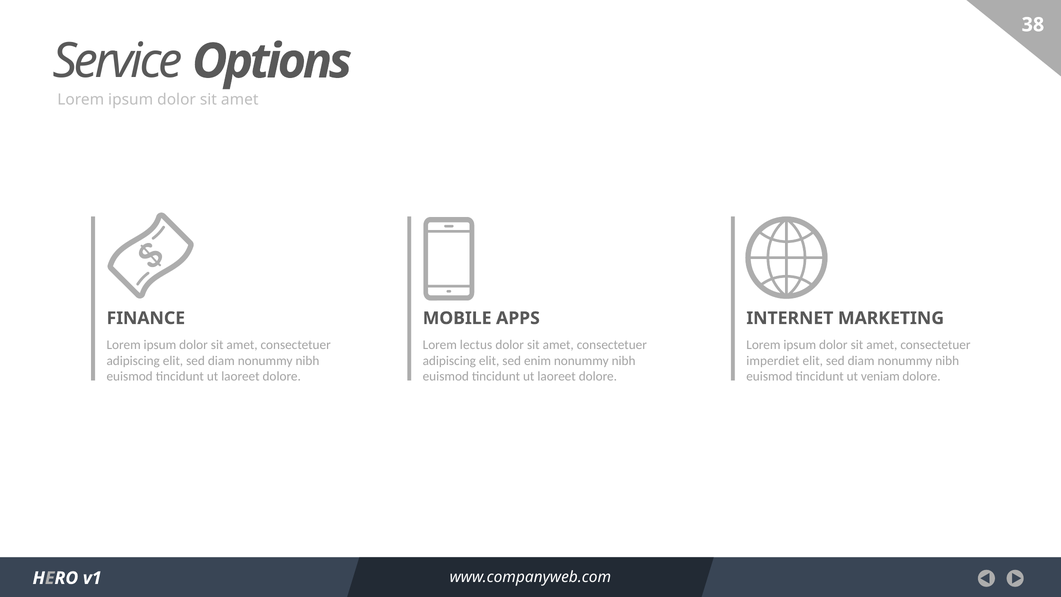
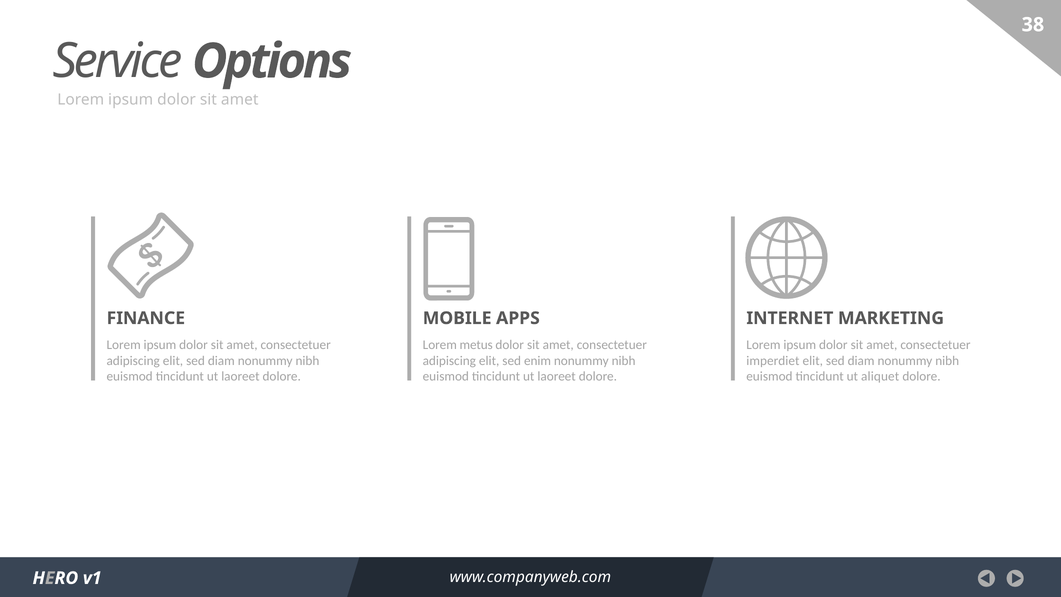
lectus: lectus -> metus (476, 345)
veniam: veniam -> aliquet (880, 376)
